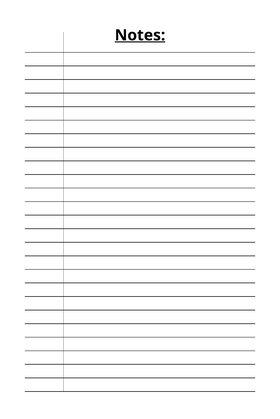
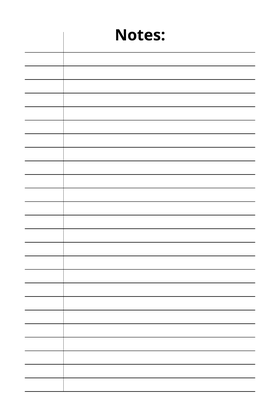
Notes underline: present -> none (140, 35)
